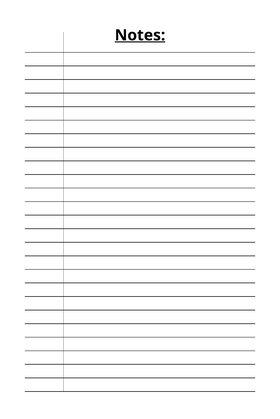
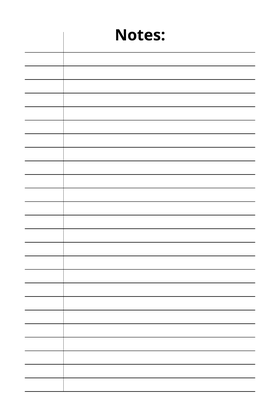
Notes underline: present -> none (140, 35)
